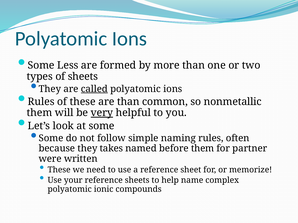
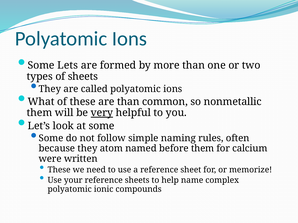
Less: Less -> Lets (68, 66)
called underline: present -> none (94, 89)
Rules: Rules -> What (41, 102)
takes: takes -> atom (111, 149)
partner: partner -> calcium (250, 149)
